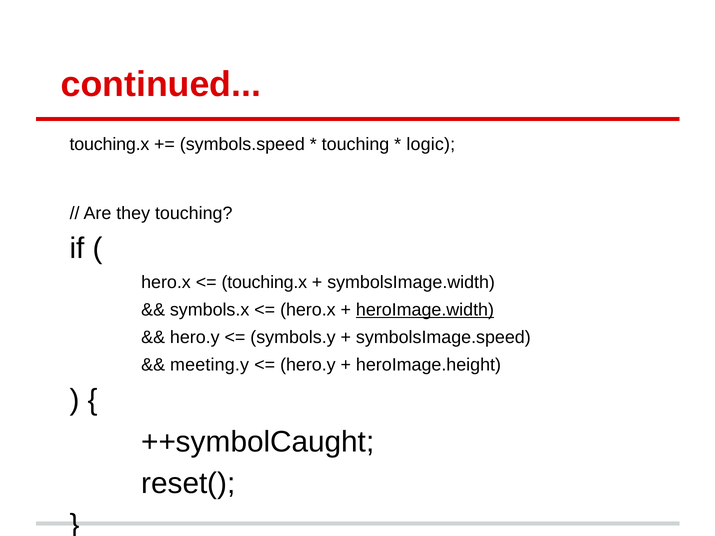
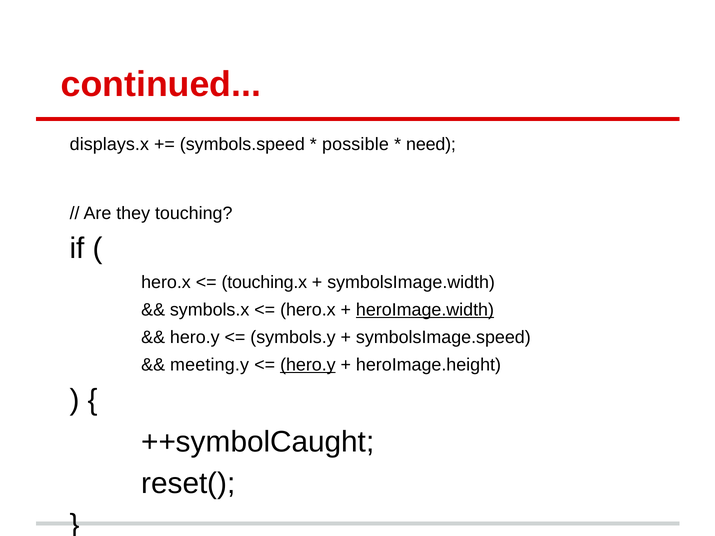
touching.x: touching.x -> displays.x (109, 144)
touching: touching -> possible (355, 144)
logic: logic -> need (431, 144)
hero.y underline: none -> present (308, 365)
